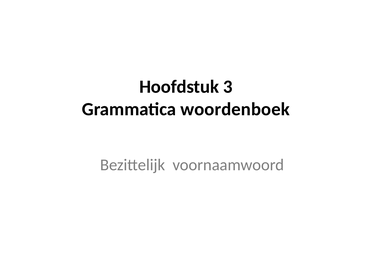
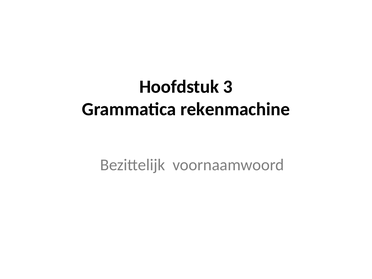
woordenboek: woordenboek -> rekenmachine (235, 109)
